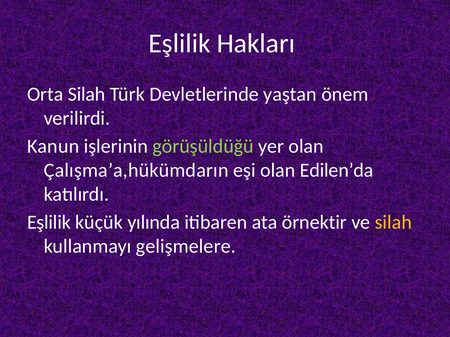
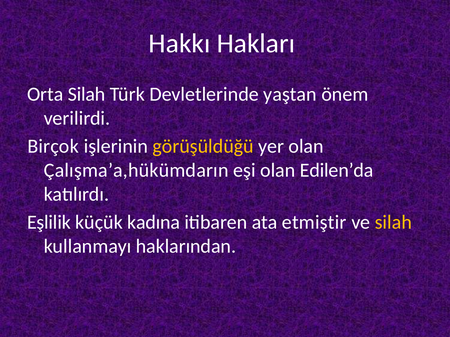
Eşlilik: Eşlilik -> Hakkı (180, 44)
Kanun: Kanun -> Birçok (53, 146)
görüşüldüğü colour: light green -> yellow (203, 146)
yılında: yılında -> kadına (154, 222)
örnektir: örnektir -> etmiştir (314, 222)
gelişmelere: gelişmelere -> haklarından (186, 246)
